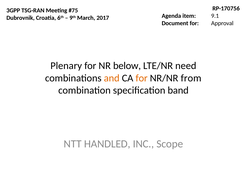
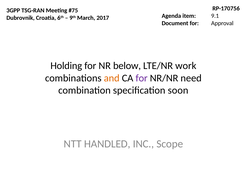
Plenary: Plenary -> Holding (66, 66)
need: need -> work (186, 66)
for colour: orange -> purple (142, 78)
from: from -> need (191, 78)
band: band -> soon (178, 90)
